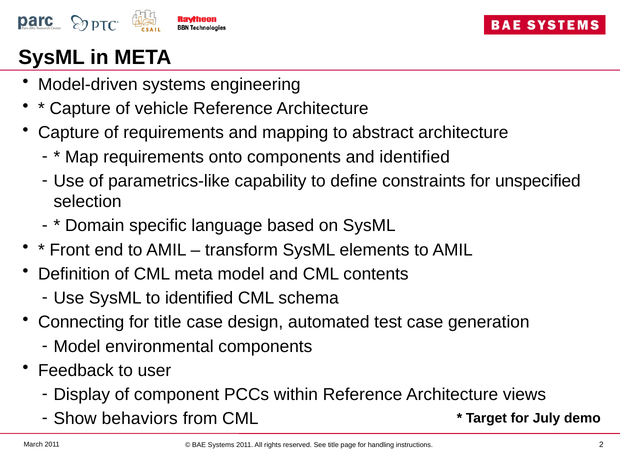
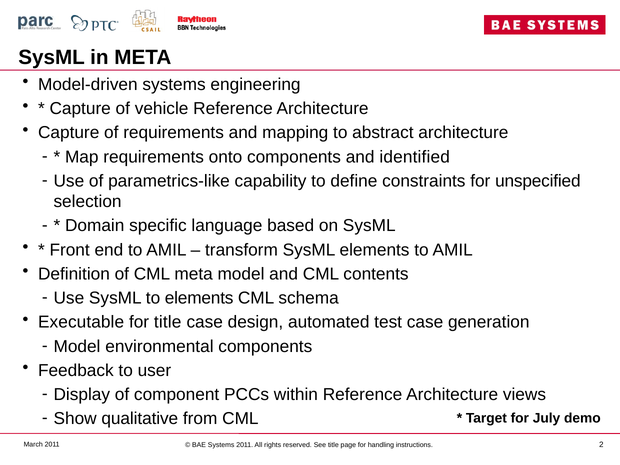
to identified: identified -> elements (199, 298)
Connecting: Connecting -> Executable (81, 322)
behaviors: behaviors -> qualitative (140, 419)
